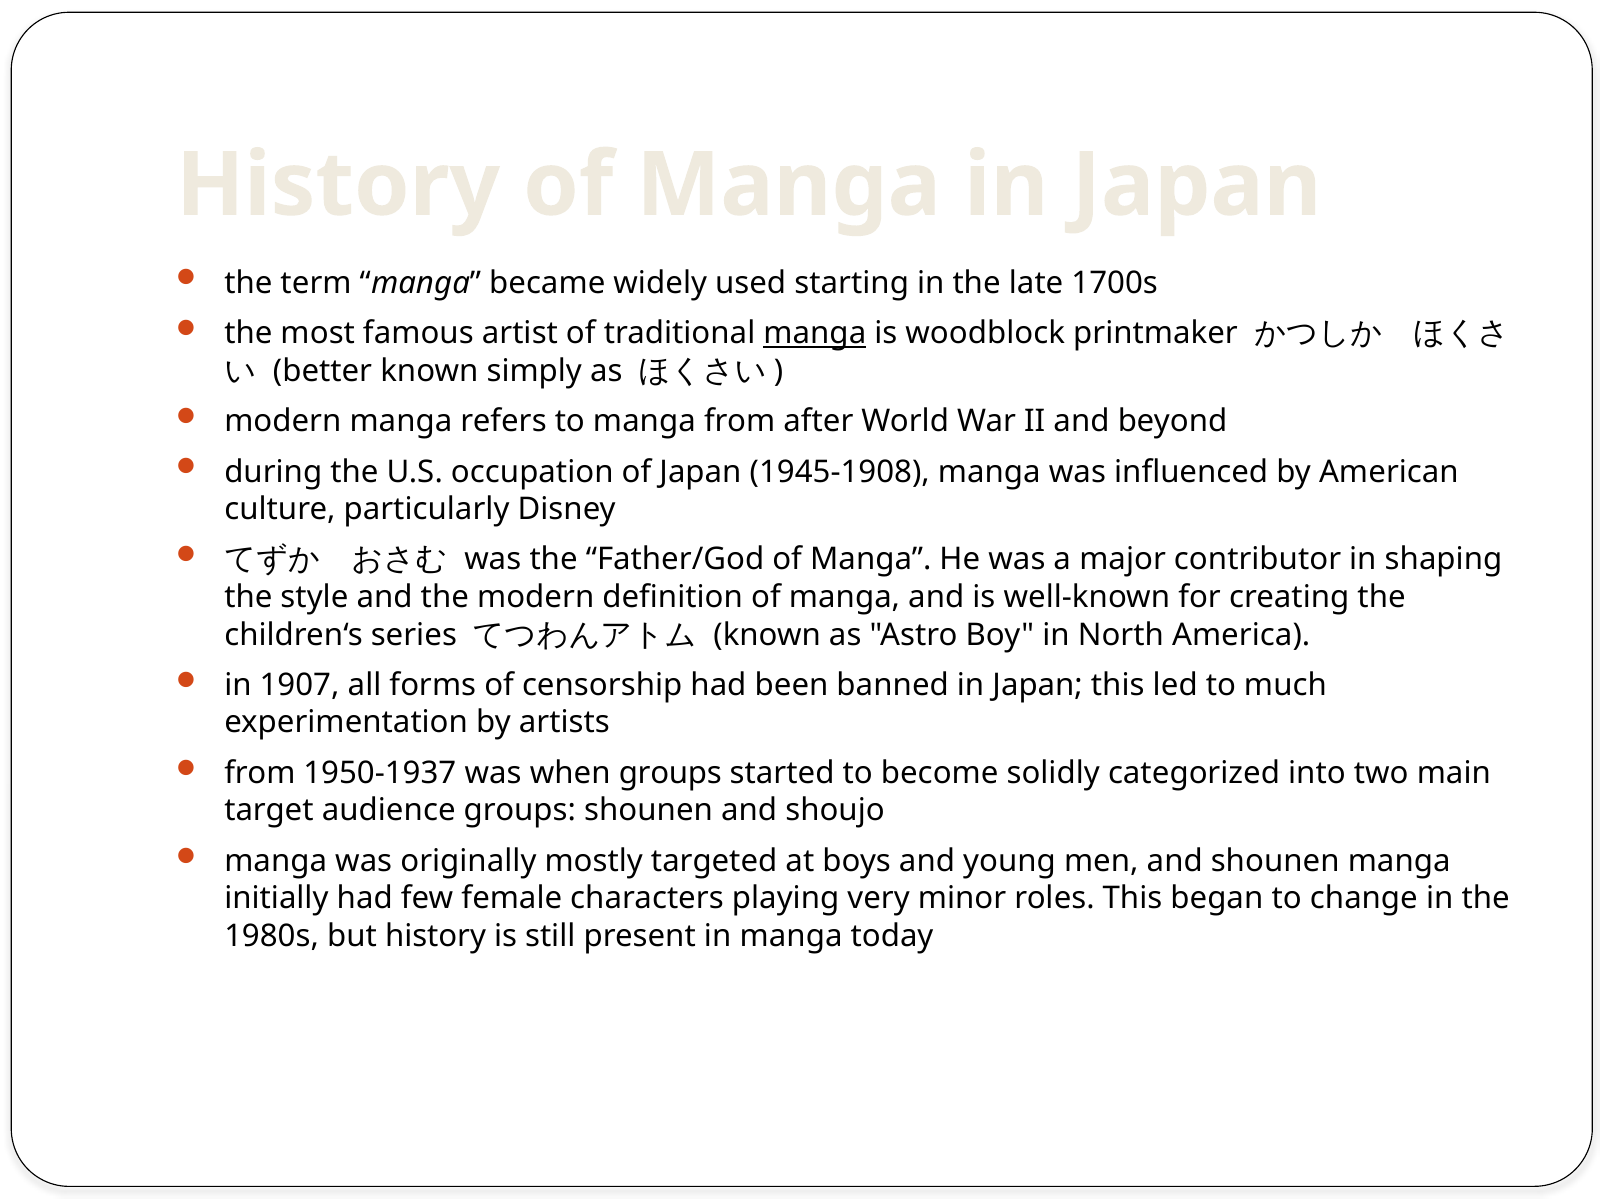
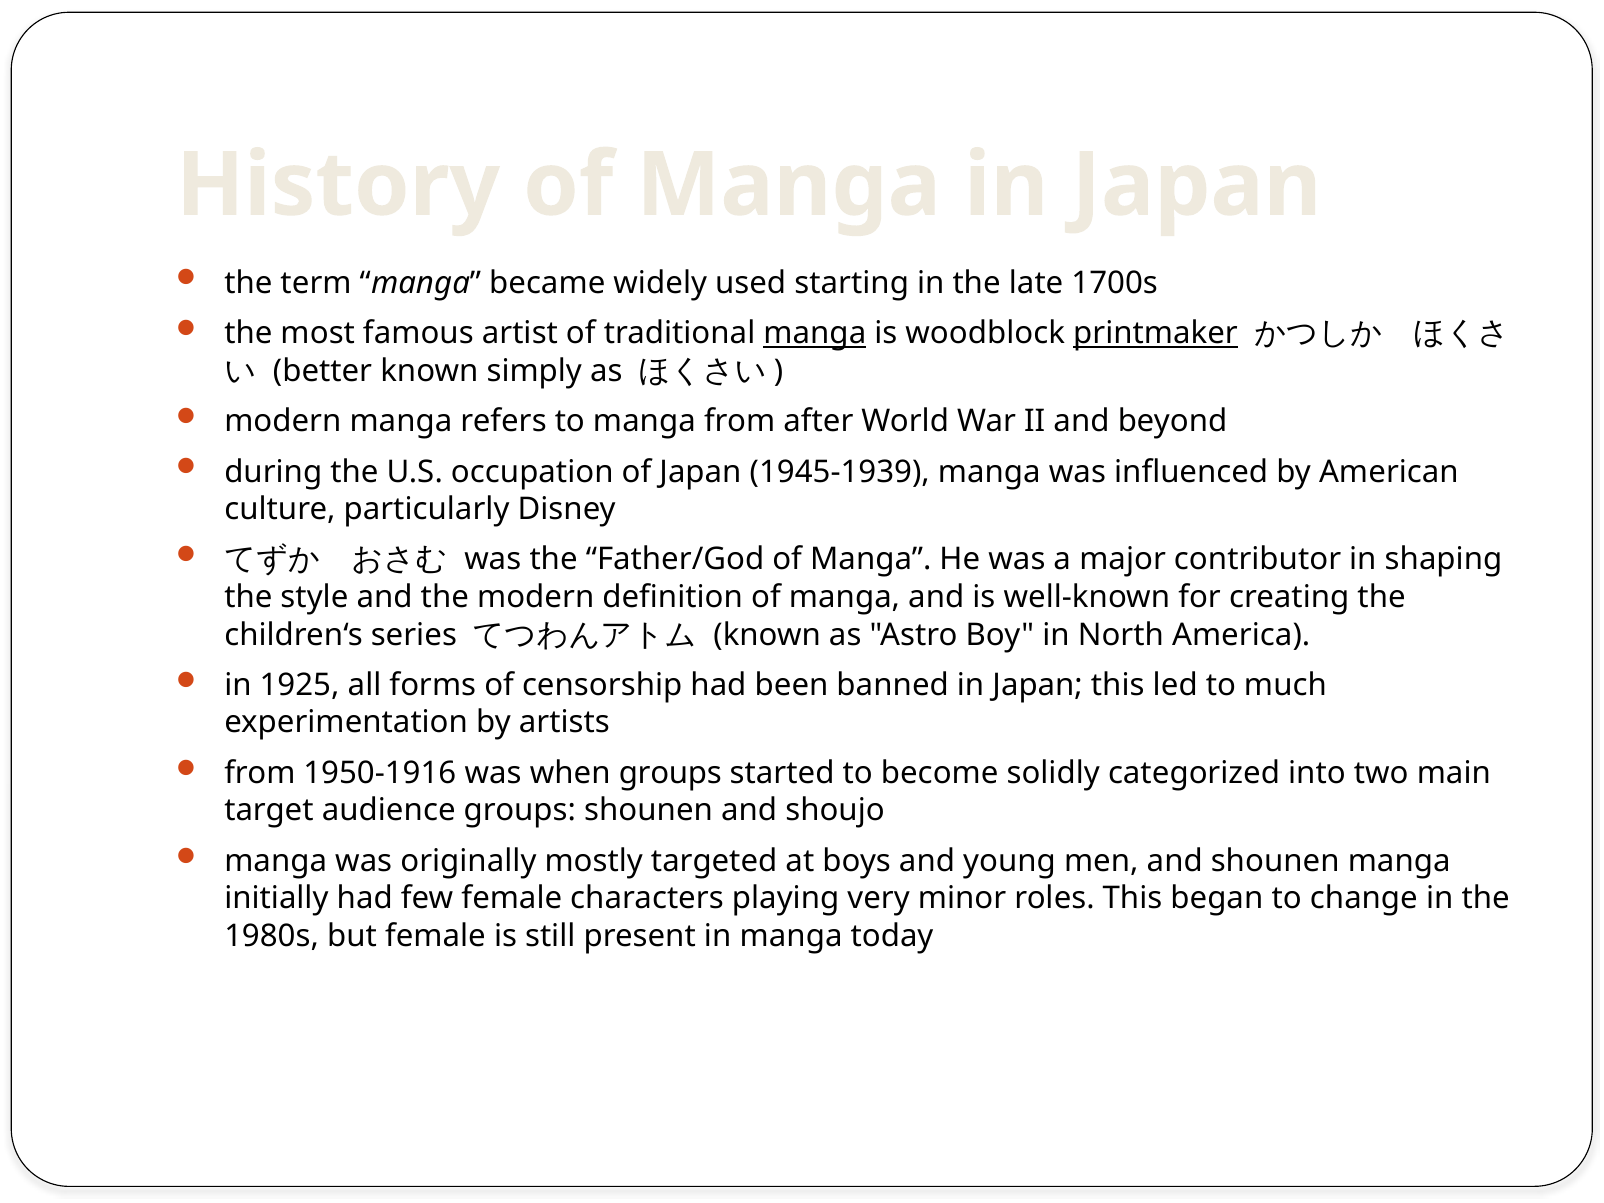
printmaker underline: none -> present (1155, 333)
1945-1908: 1945-1908 -> 1945-1939 (840, 472)
1907: 1907 -> 1925 (300, 685)
1950-1937: 1950-1937 -> 1950-1916 (380, 773)
but history: history -> female (435, 936)
